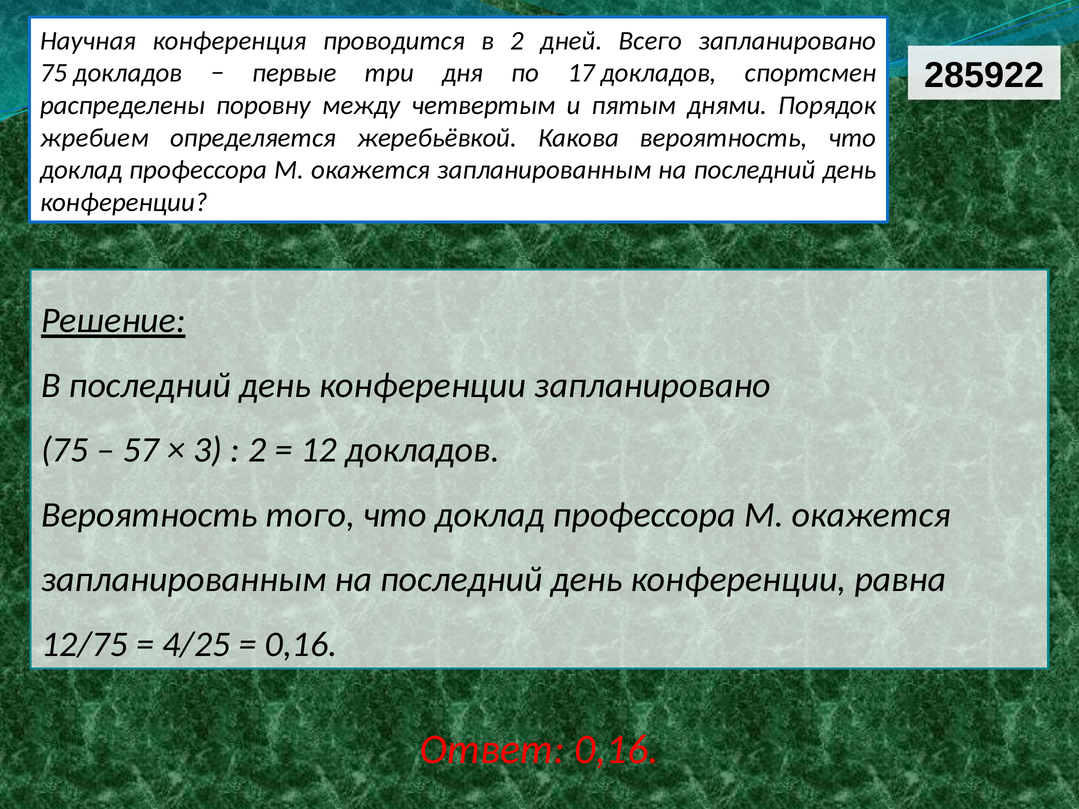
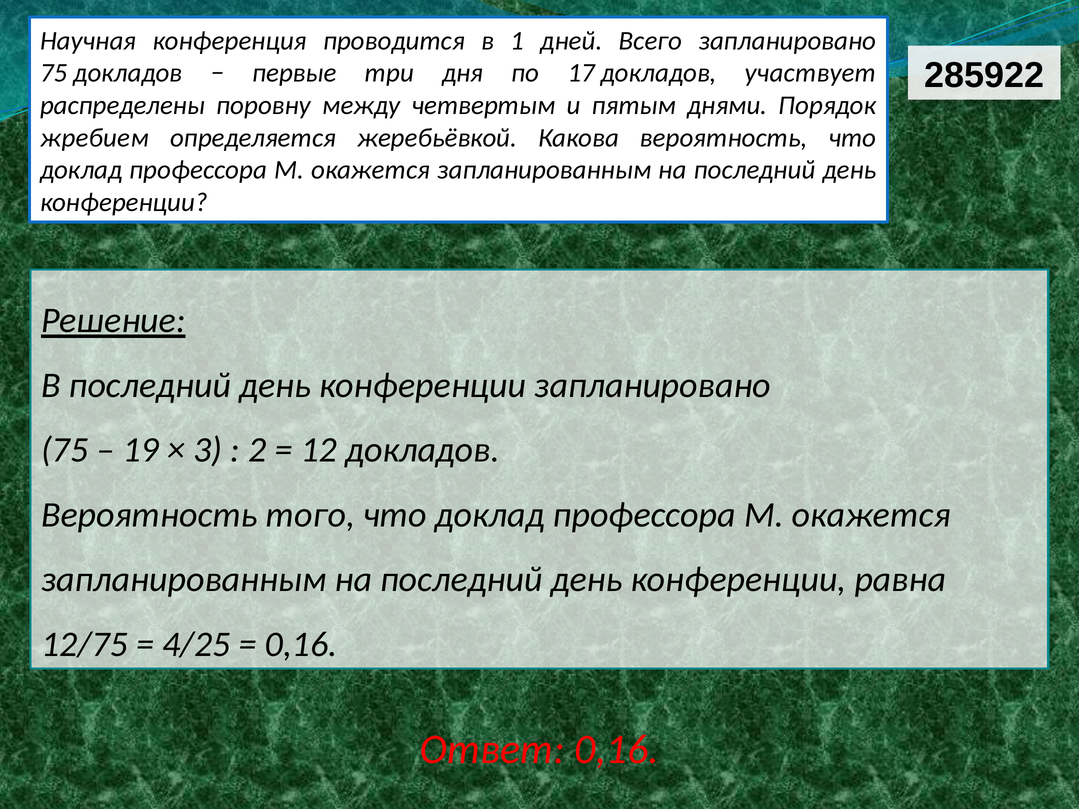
в 2: 2 -> 1 (517, 41)
спортсмен: спортсмен -> участвует (810, 73)
57: 57 -> 19 (141, 450)
